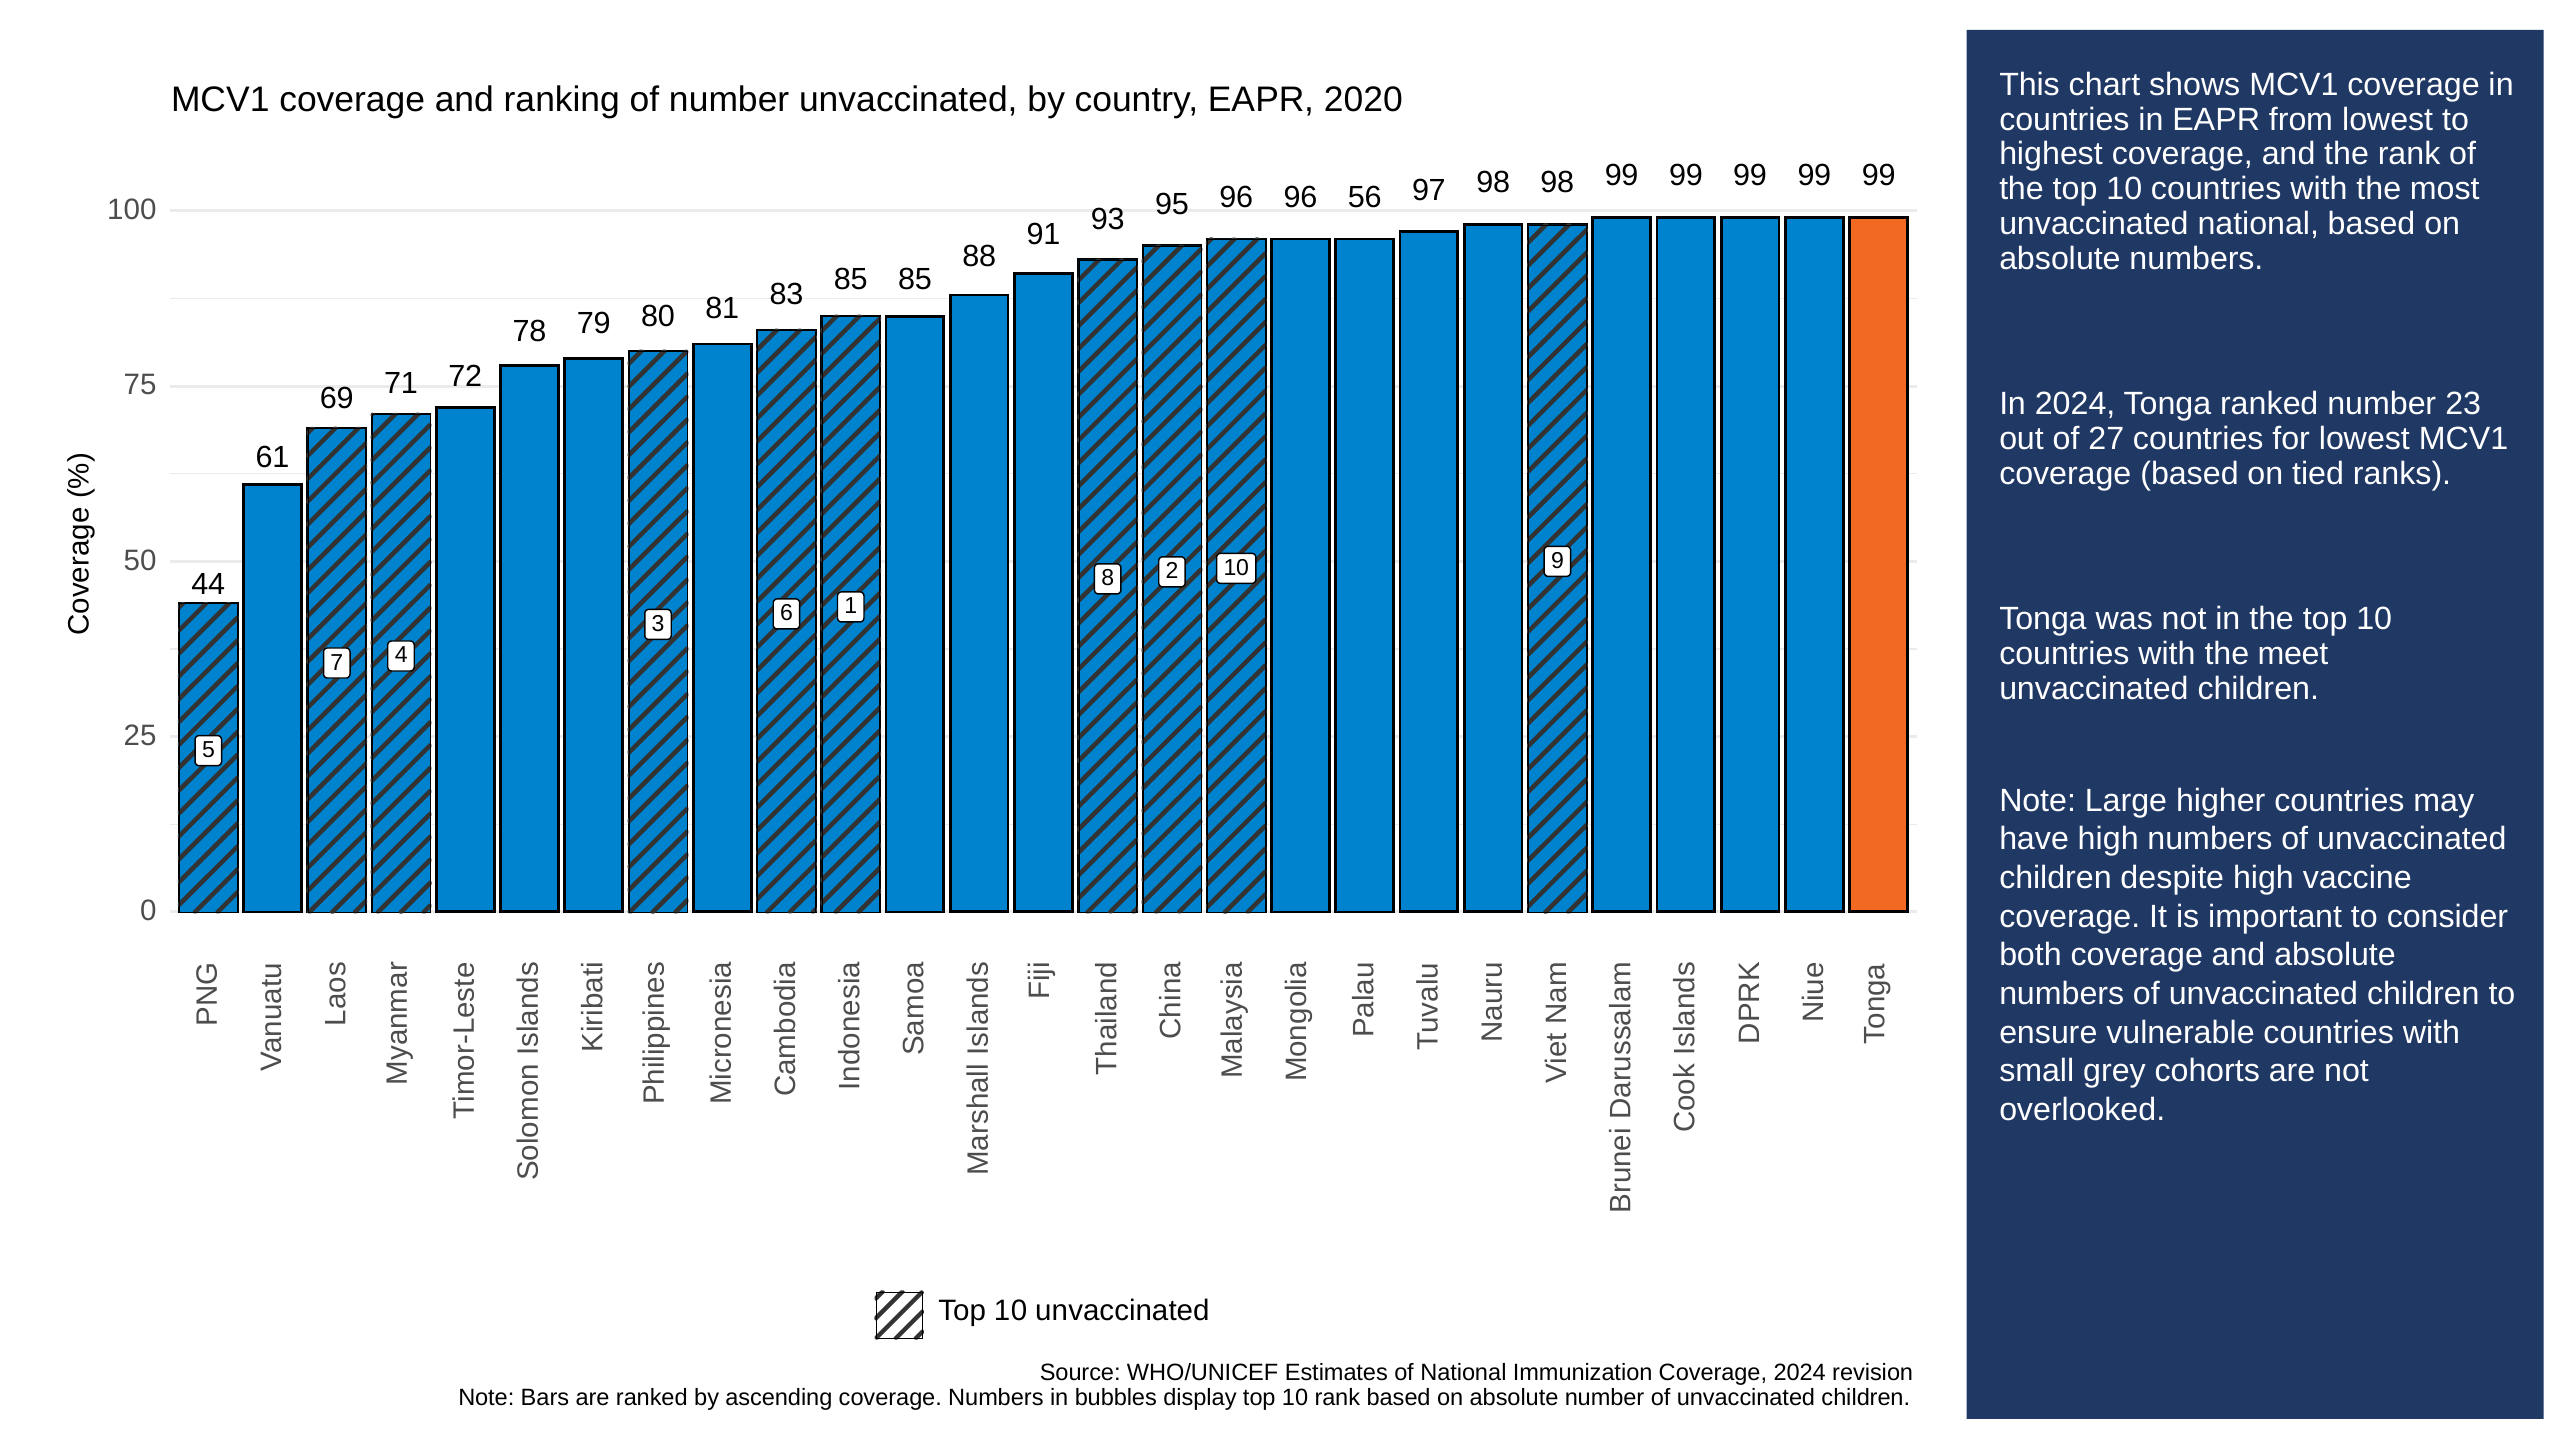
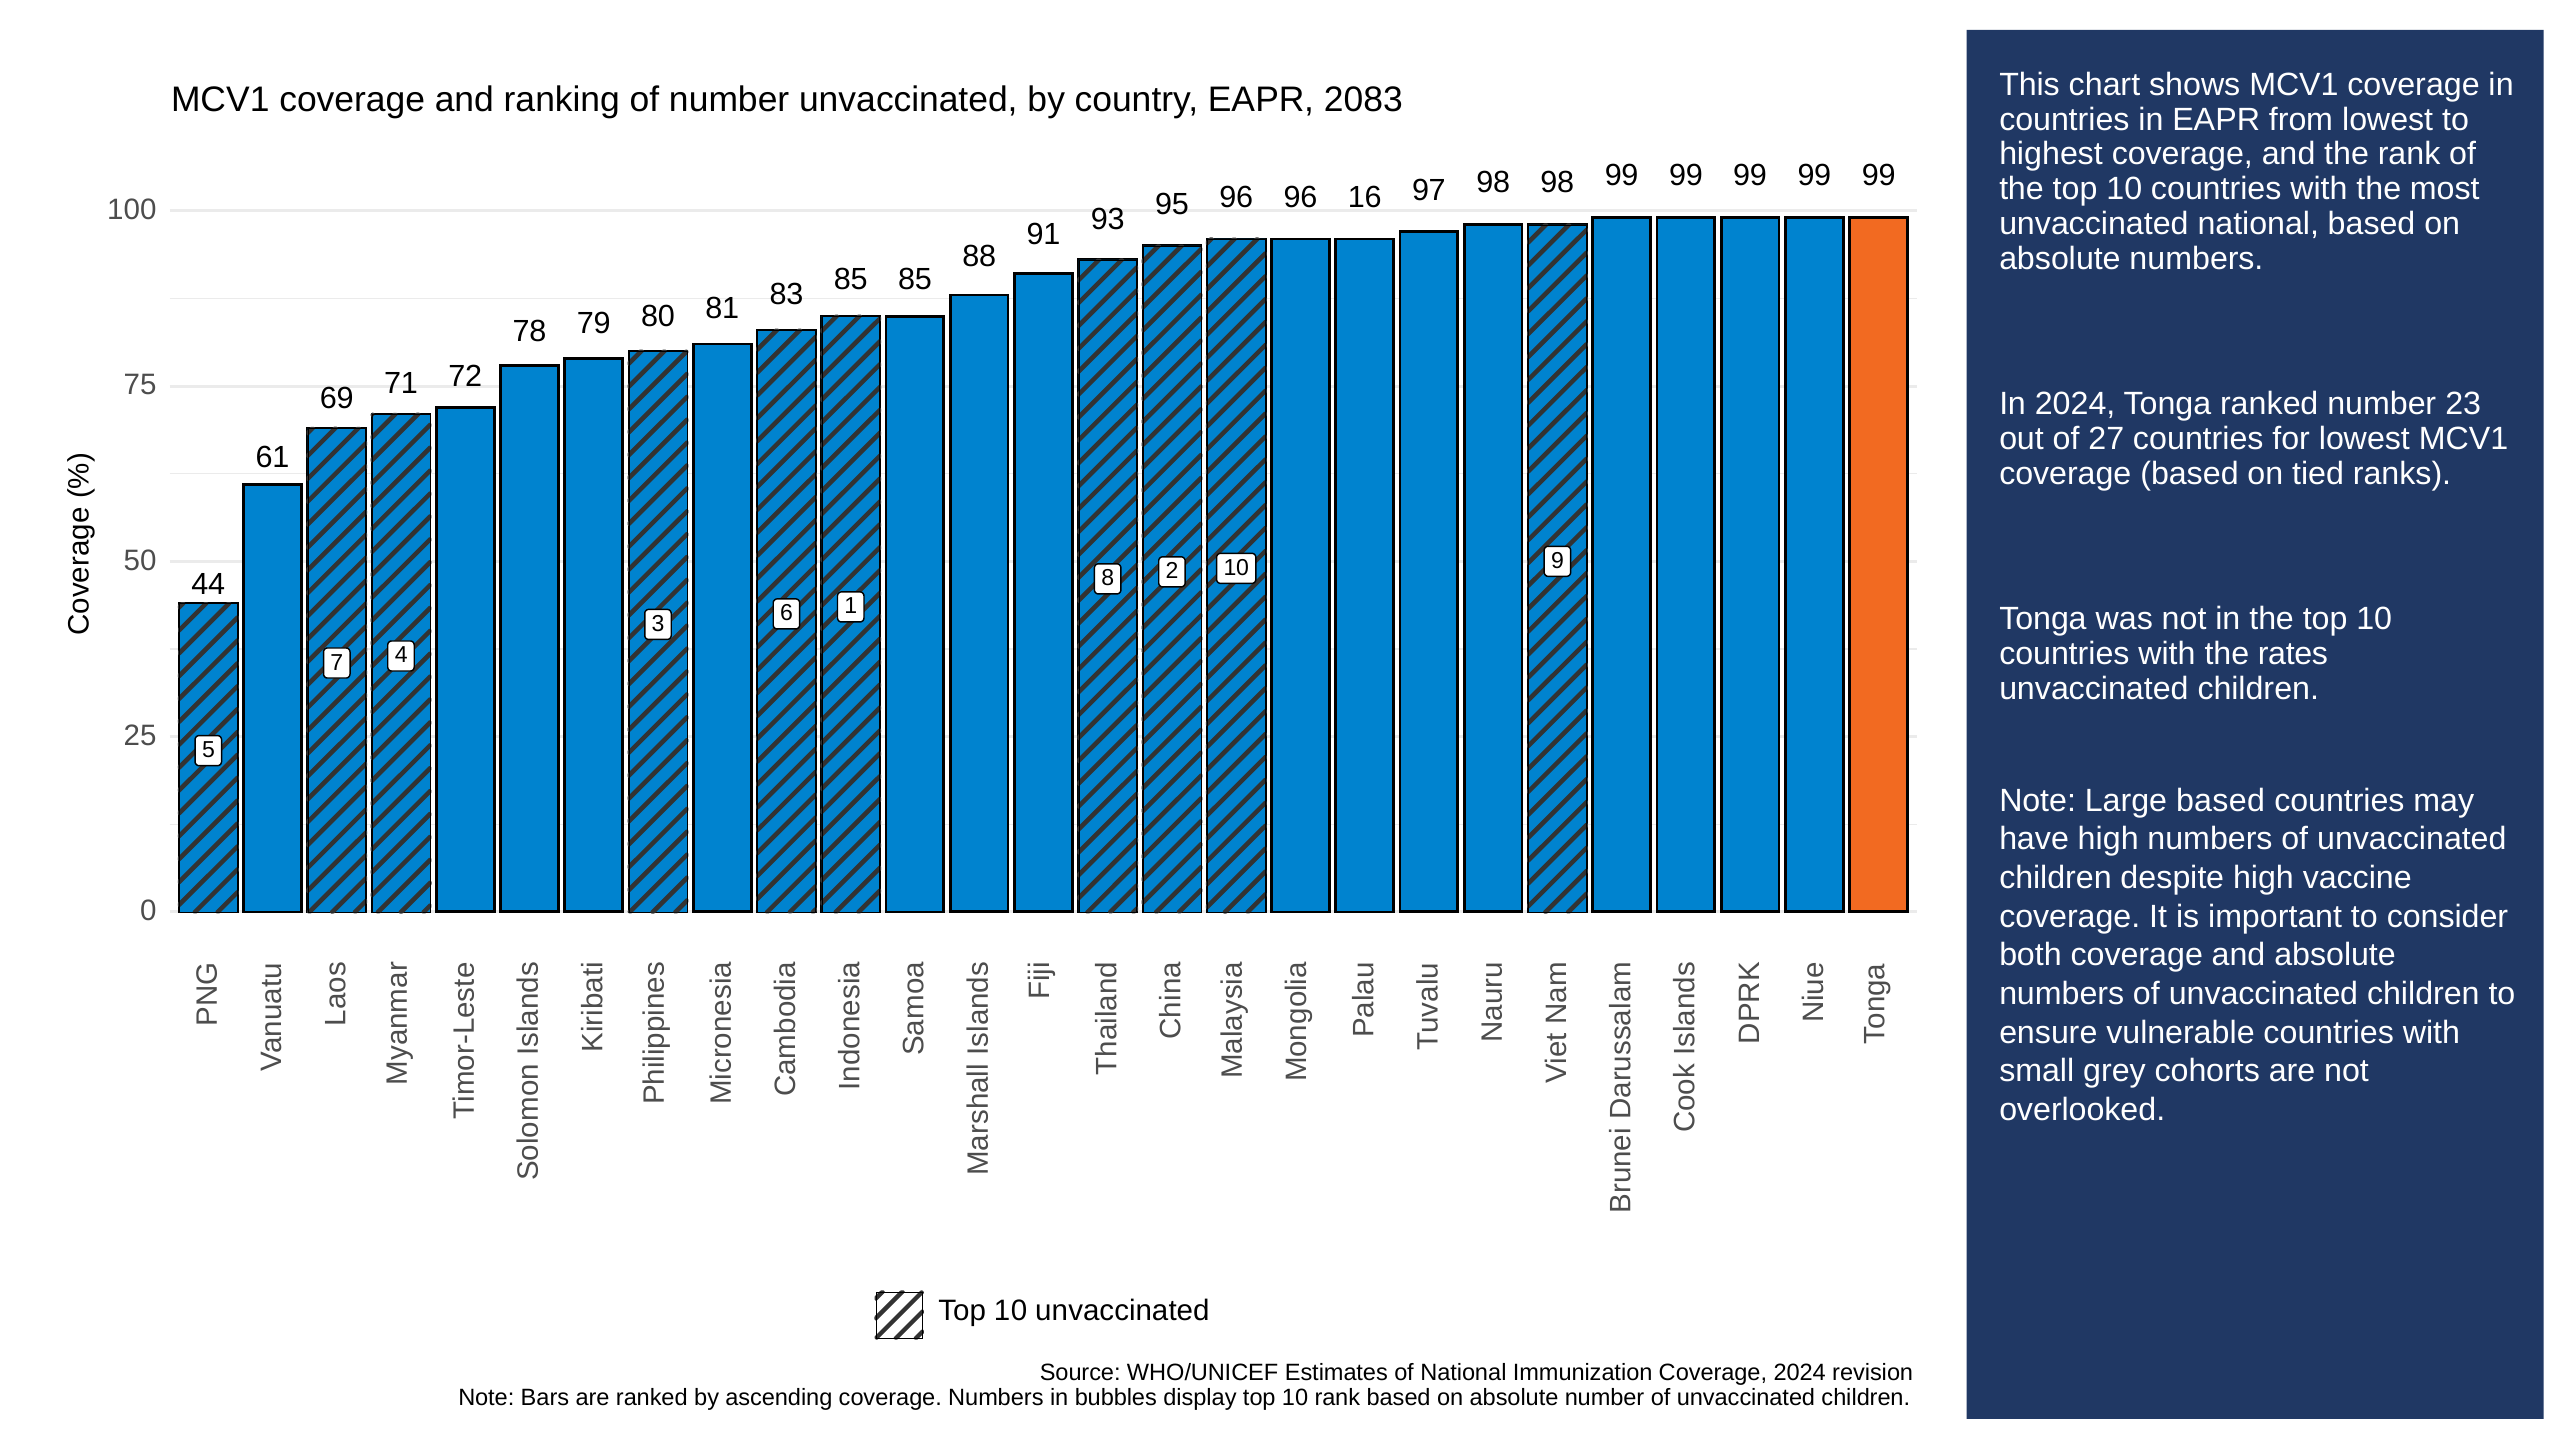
2020: 2020 -> 2083 (1363, 100)
56: 56 -> 16 (1365, 197)
meet: meet -> rates (2293, 654)
Large higher: higher -> based (2221, 801)
